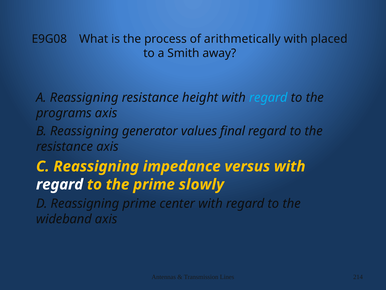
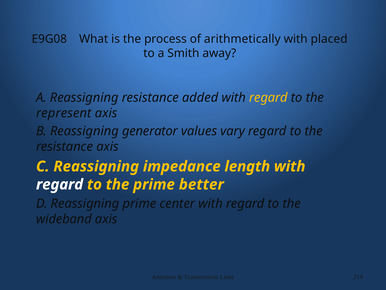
height: height -> added (200, 97)
regard colour: light blue -> yellow (268, 97)
programs: programs -> represent (64, 113)
final: final -> vary (233, 131)
versus: versus -> length (247, 166)
slowly: slowly -> better (201, 184)
